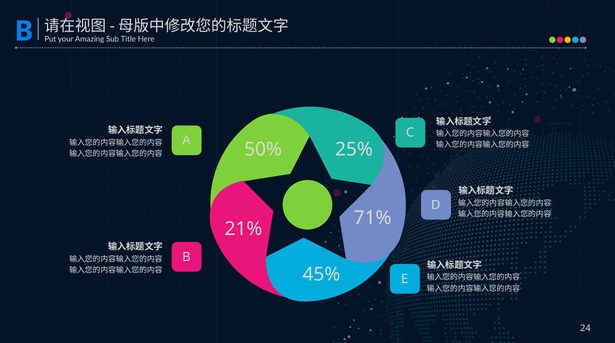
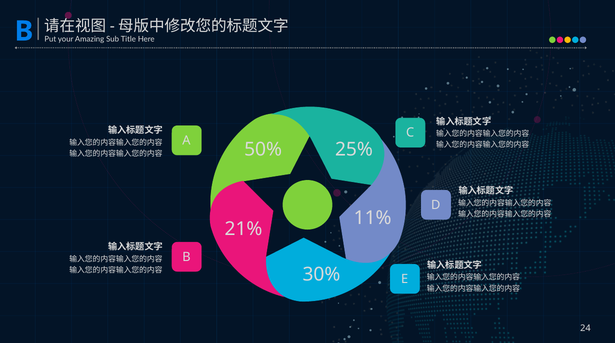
71%: 71% -> 11% (373, 219)
45%: 45% -> 30% (321, 275)
